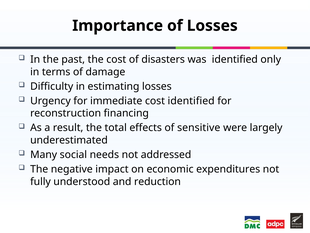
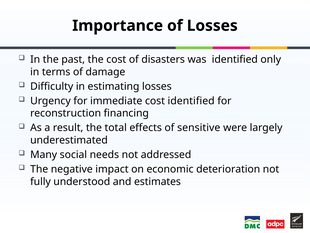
expenditures: expenditures -> deterioration (228, 169)
reduction: reduction -> estimates (157, 181)
